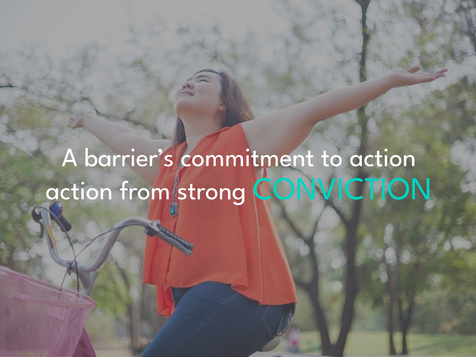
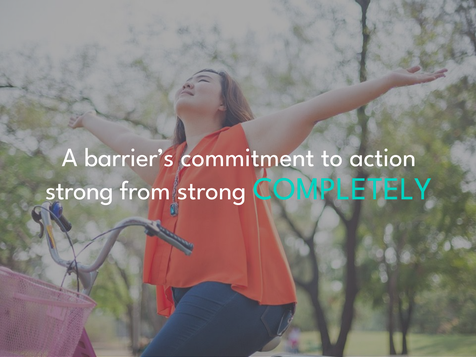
action: action -> strong (79, 191)
CONVICTION: CONVICTION -> COMPLETELY (342, 189)
